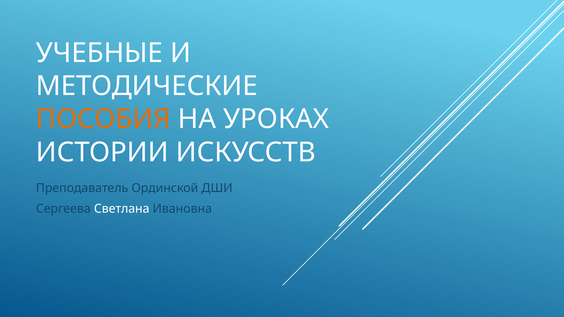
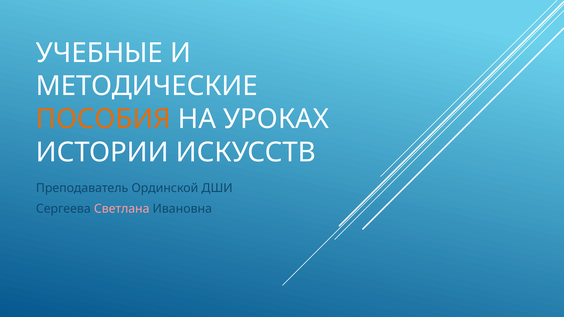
Светлана colour: white -> pink (122, 209)
